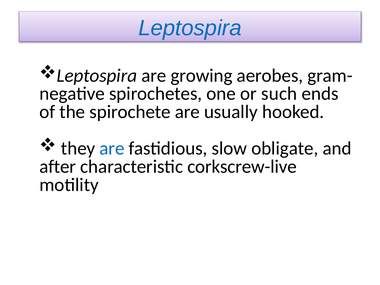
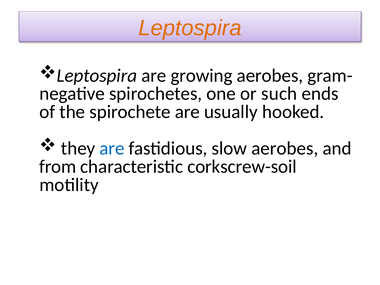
Leptospira colour: blue -> orange (190, 28)
slow obligate: obligate -> aerobes (285, 148)
after: after -> from (58, 167)
corkscrew-live: corkscrew-live -> corkscrew-soil (242, 167)
